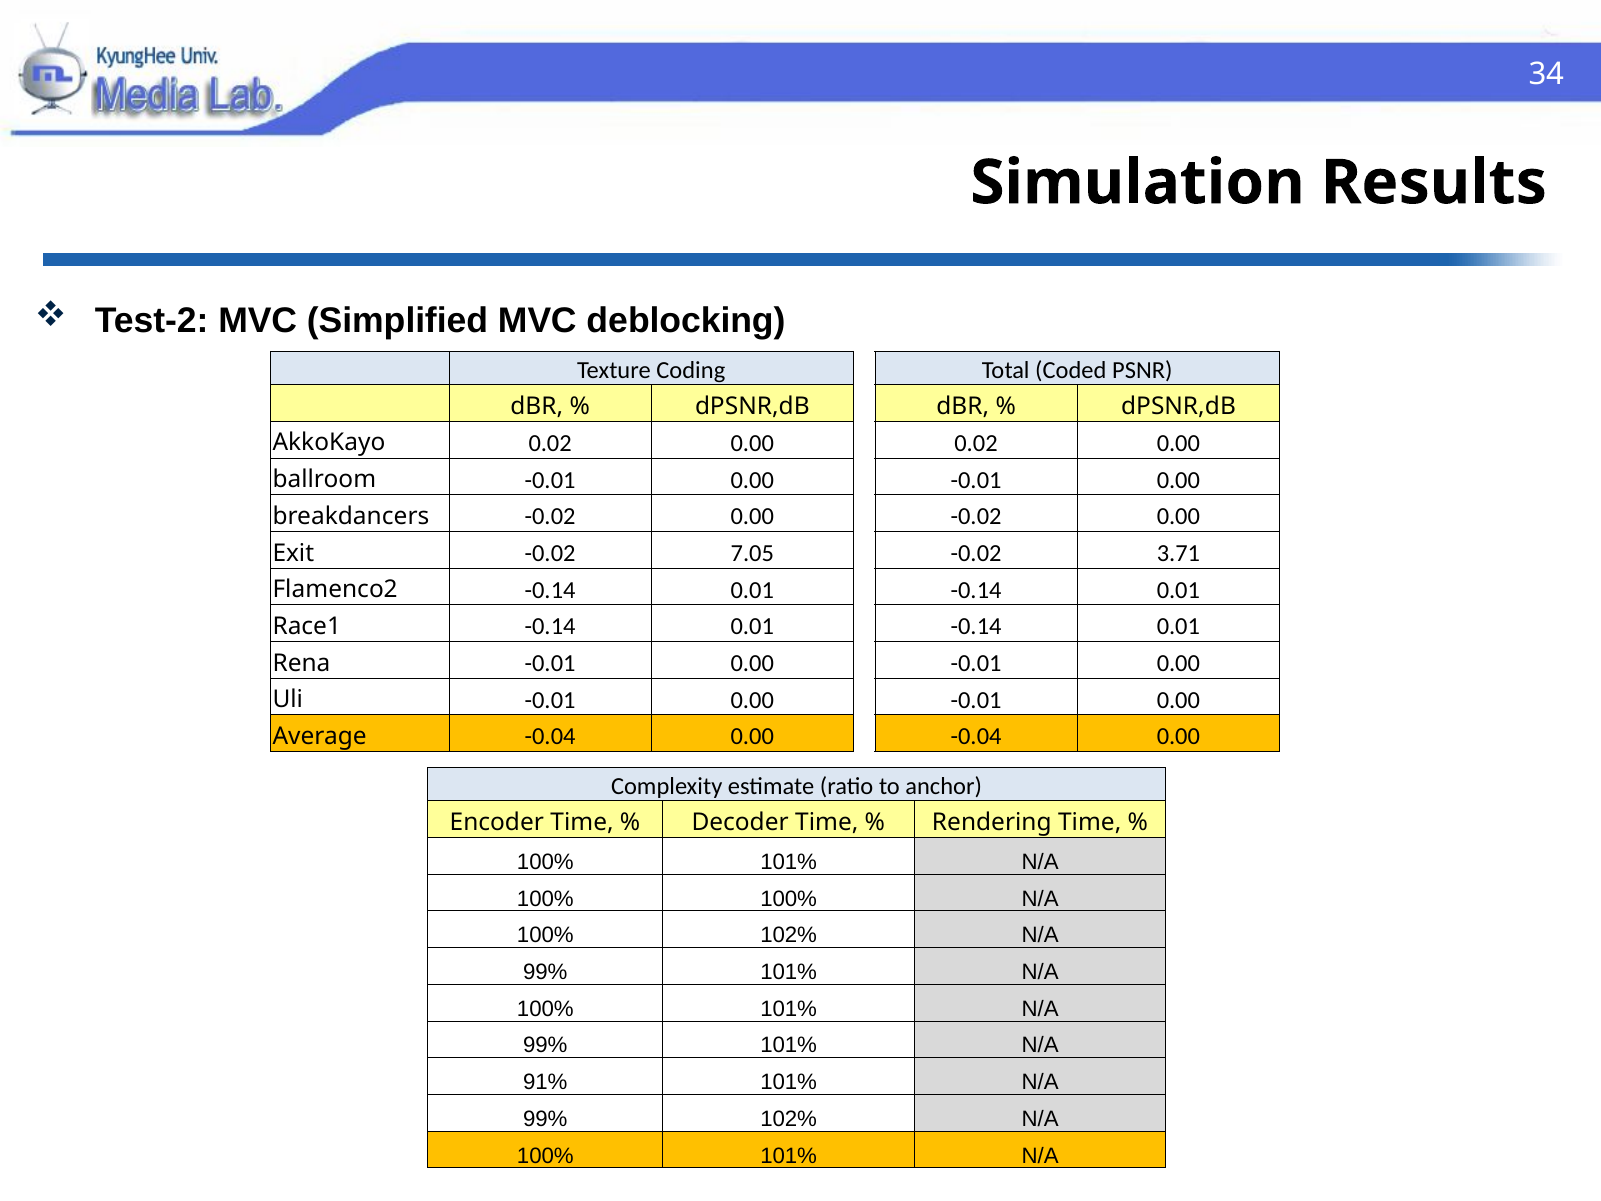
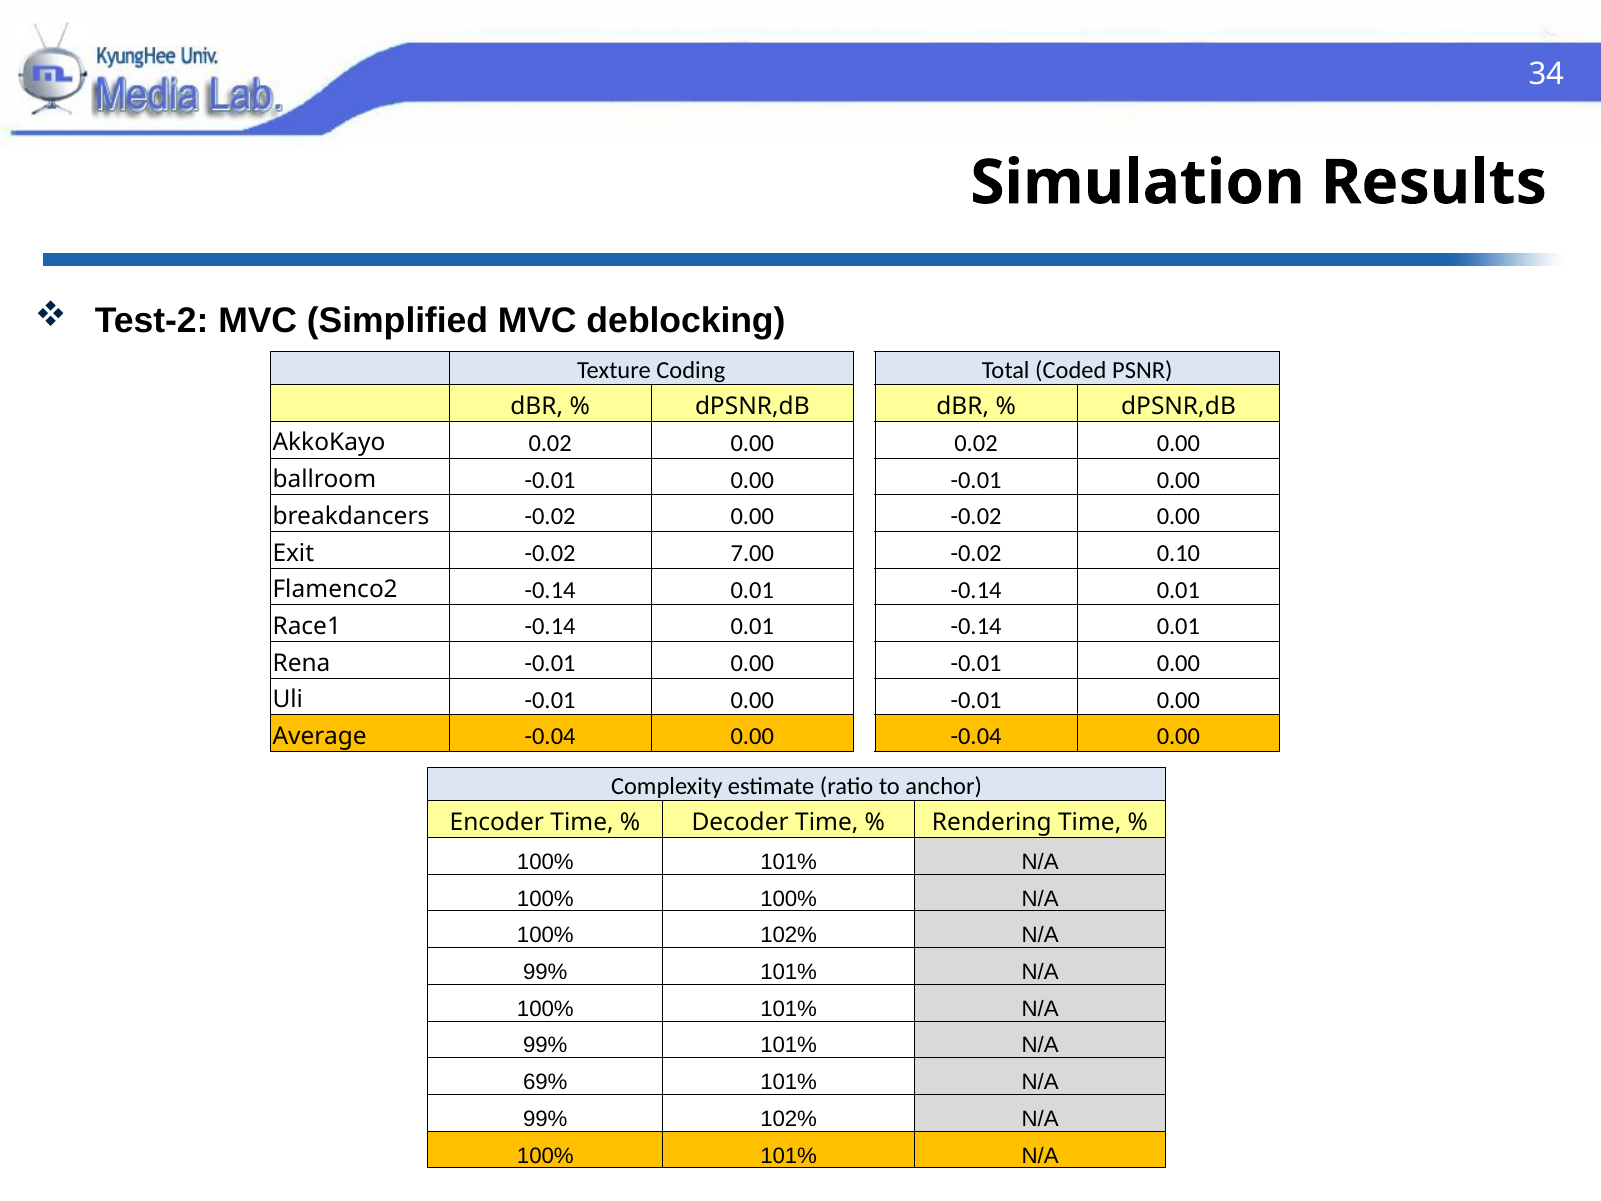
3.71: 3.71 -> 0.10 (1178, 553)
7.05: 7.05 -> 7.00 (752, 553)
91%: 91% -> 69% (545, 1082)
